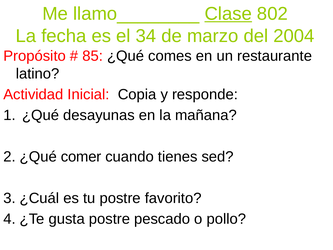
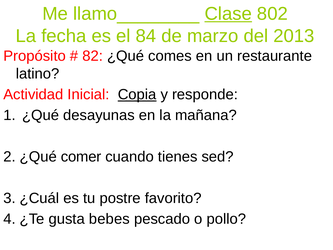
34: 34 -> 84 (146, 36)
2004: 2004 -> 2013 (294, 36)
85: 85 -> 82 (93, 56)
Copia underline: none -> present (137, 94)
gusta postre: postre -> bebes (109, 219)
